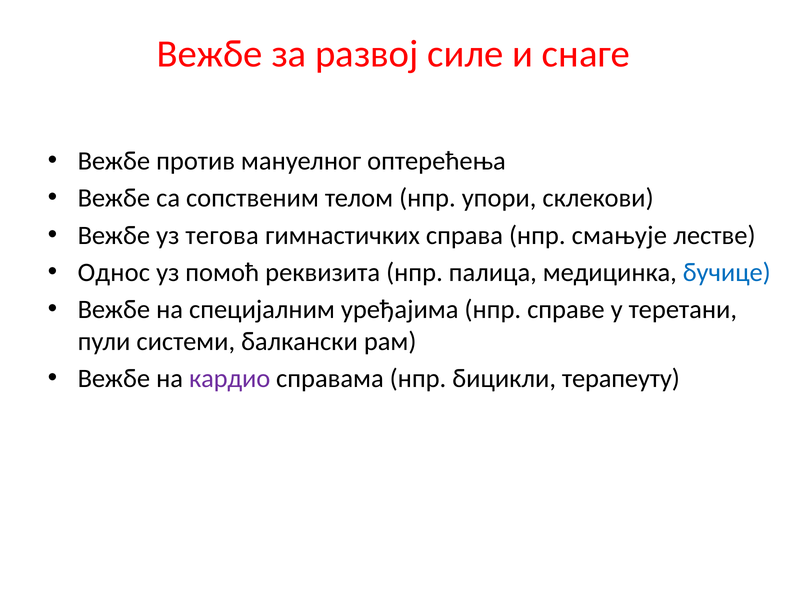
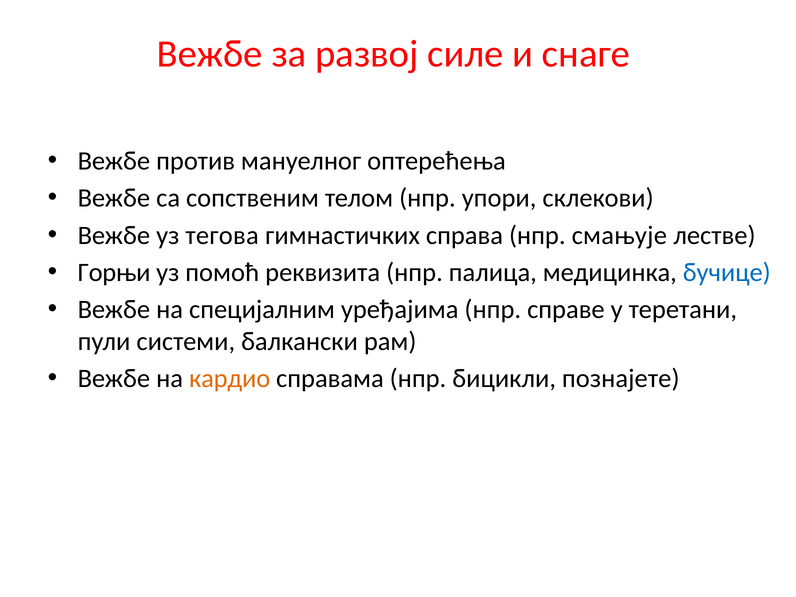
Однос: Однос -> Горњи (114, 272)
кардио colour: purple -> orange (230, 379)
терапеуту: терапеуту -> познајете (621, 379)
